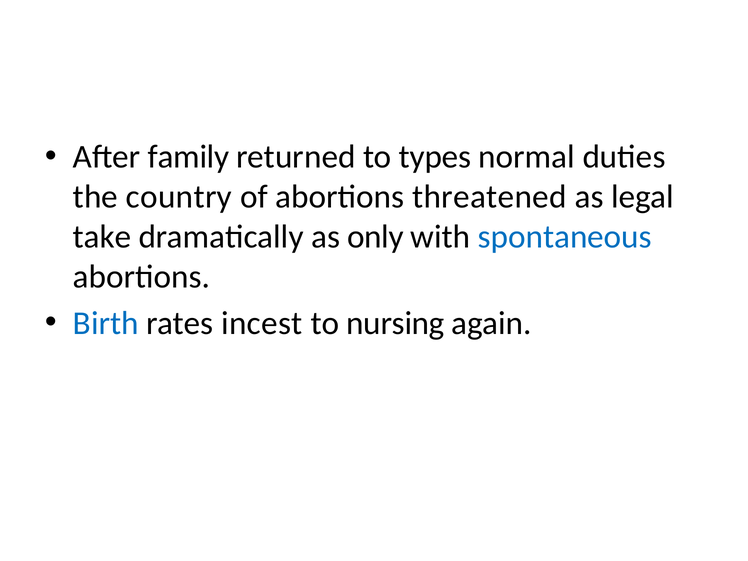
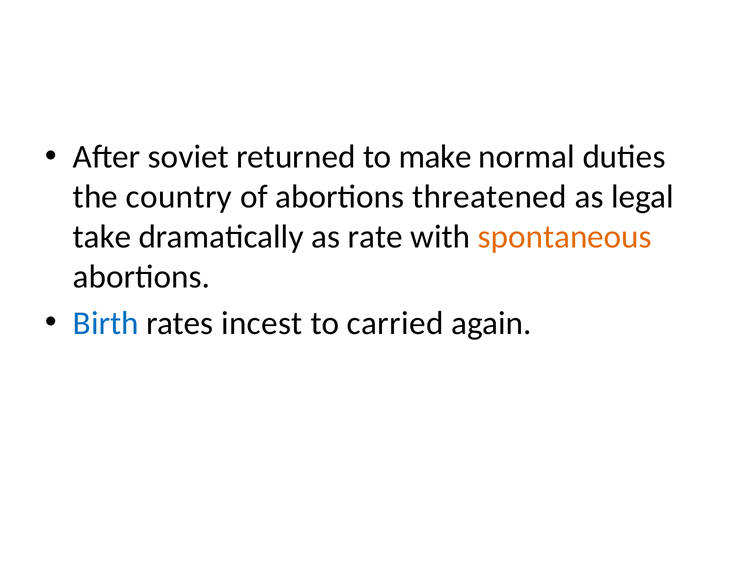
family: family -> soviet (188, 157)
types: types -> make (435, 157)
only: only -> rate (375, 237)
spontaneous colour: blue -> orange (565, 237)
nursing: nursing -> carried (395, 323)
